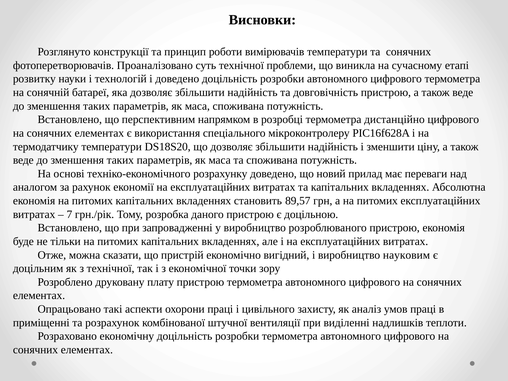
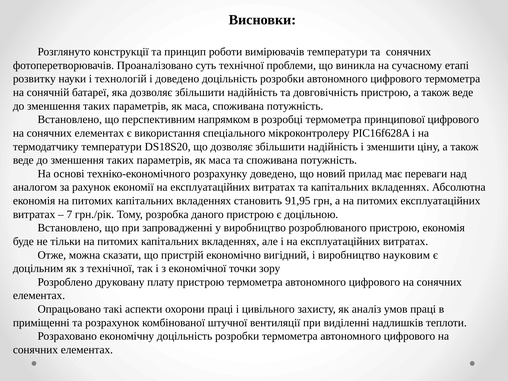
дистанційно: дистанційно -> принципової (395, 120)
89,57: 89,57 -> 91,95 (298, 201)
